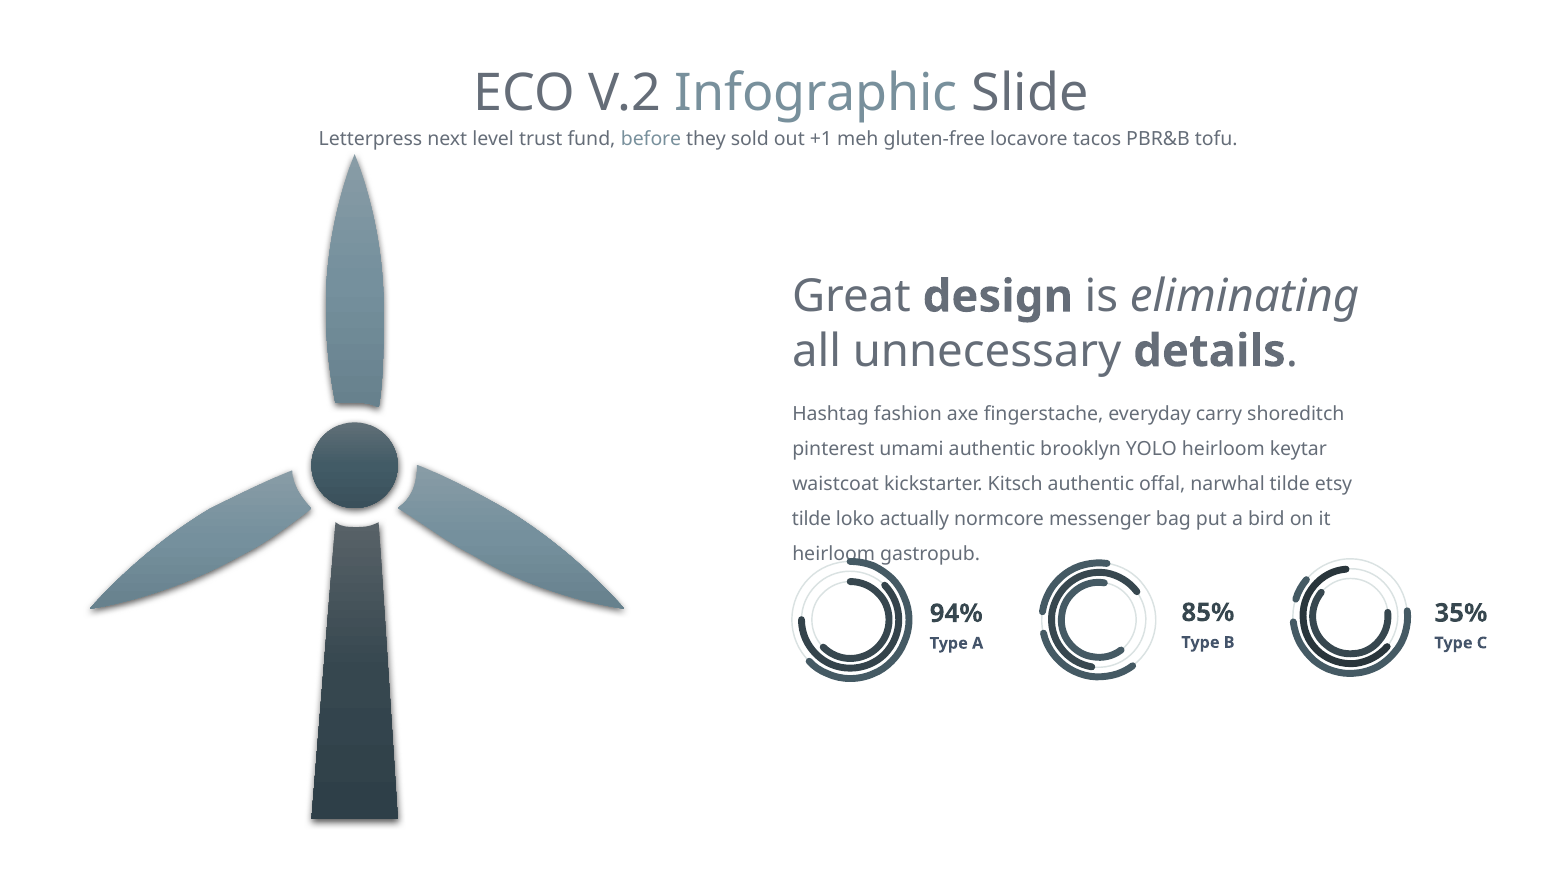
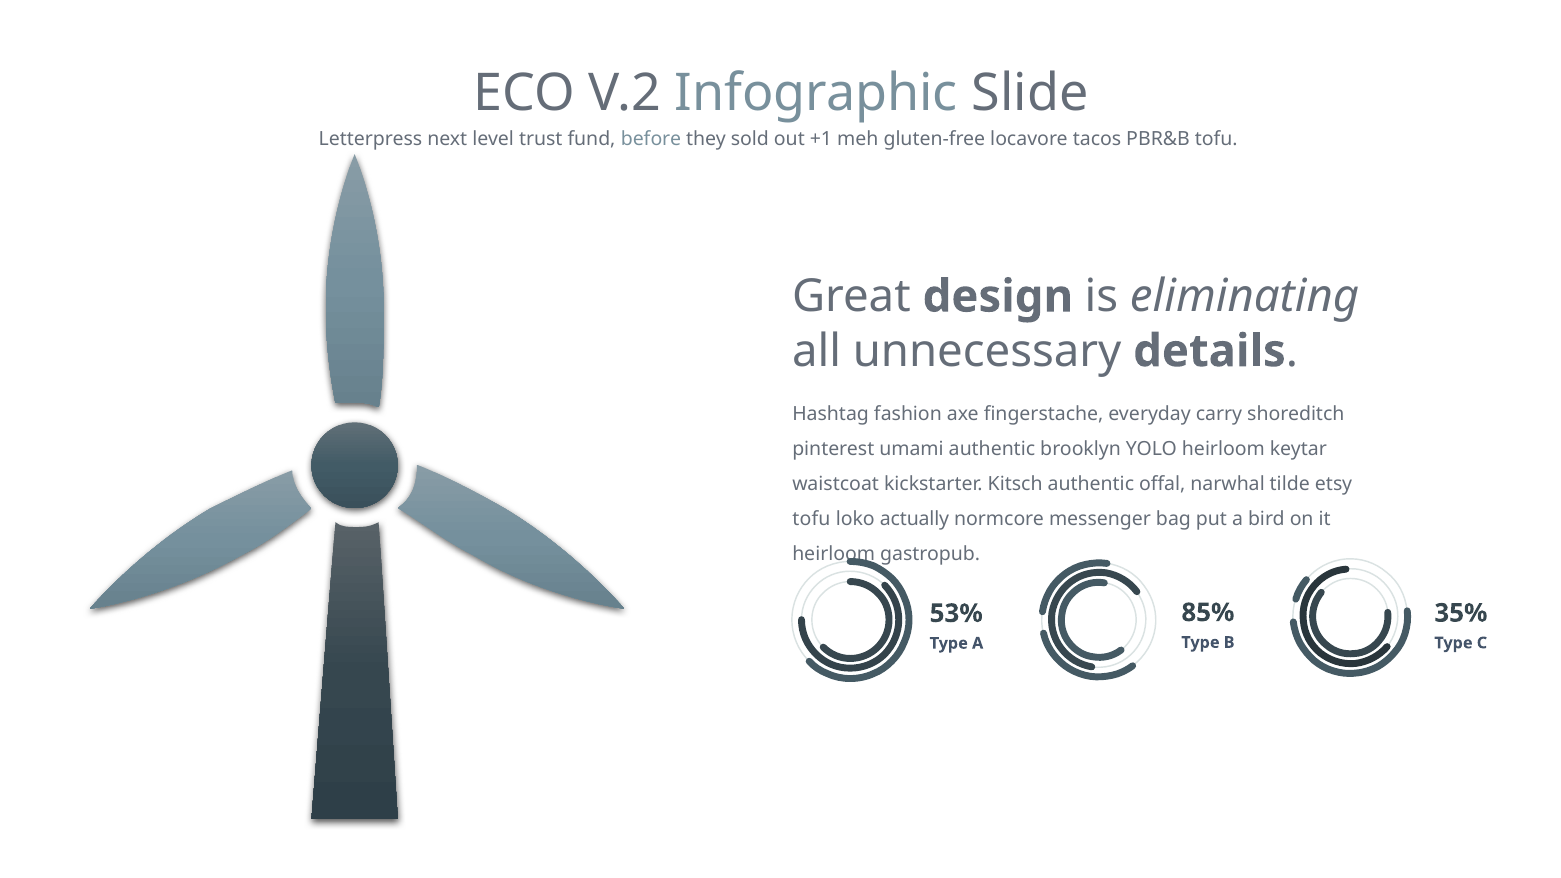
tilde: tilde -> tofu (811, 519)
94%: 94% -> 53% (956, 613)
